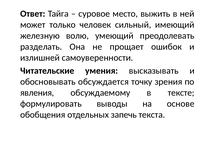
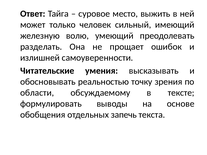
обсуждается: обсуждается -> реальностью (103, 82)
явления: явления -> области (37, 93)
